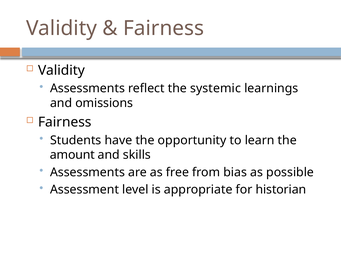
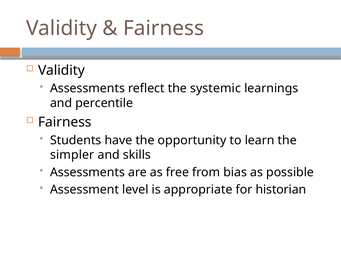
omissions: omissions -> percentile (104, 103)
amount: amount -> simpler (72, 155)
